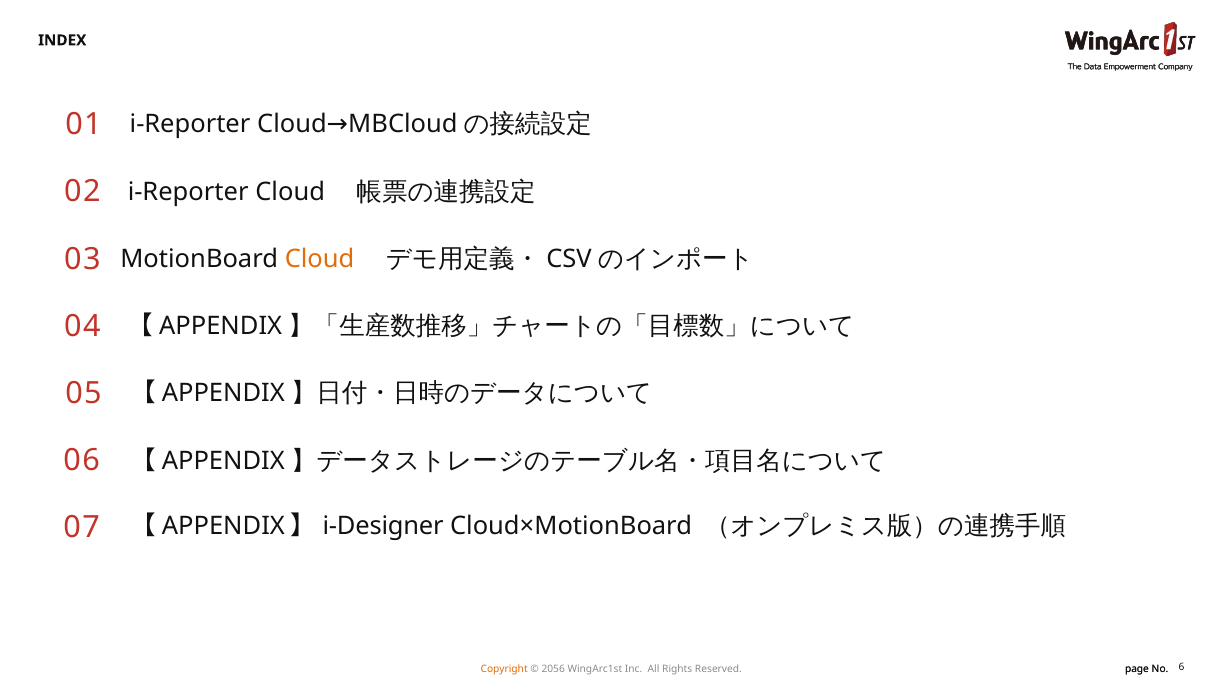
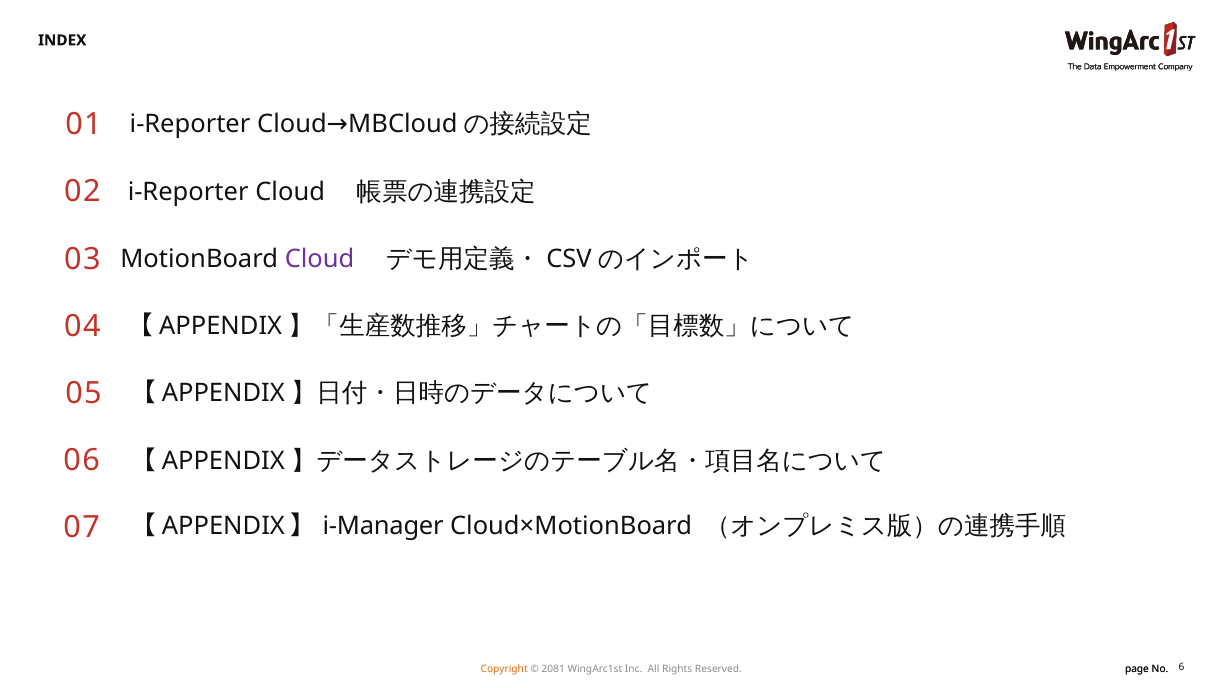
Cloud colour: orange -> purple (320, 259)
i-Designer: i-Designer -> i-Manager (383, 526)
2056: 2056 -> 2081 (553, 669)
